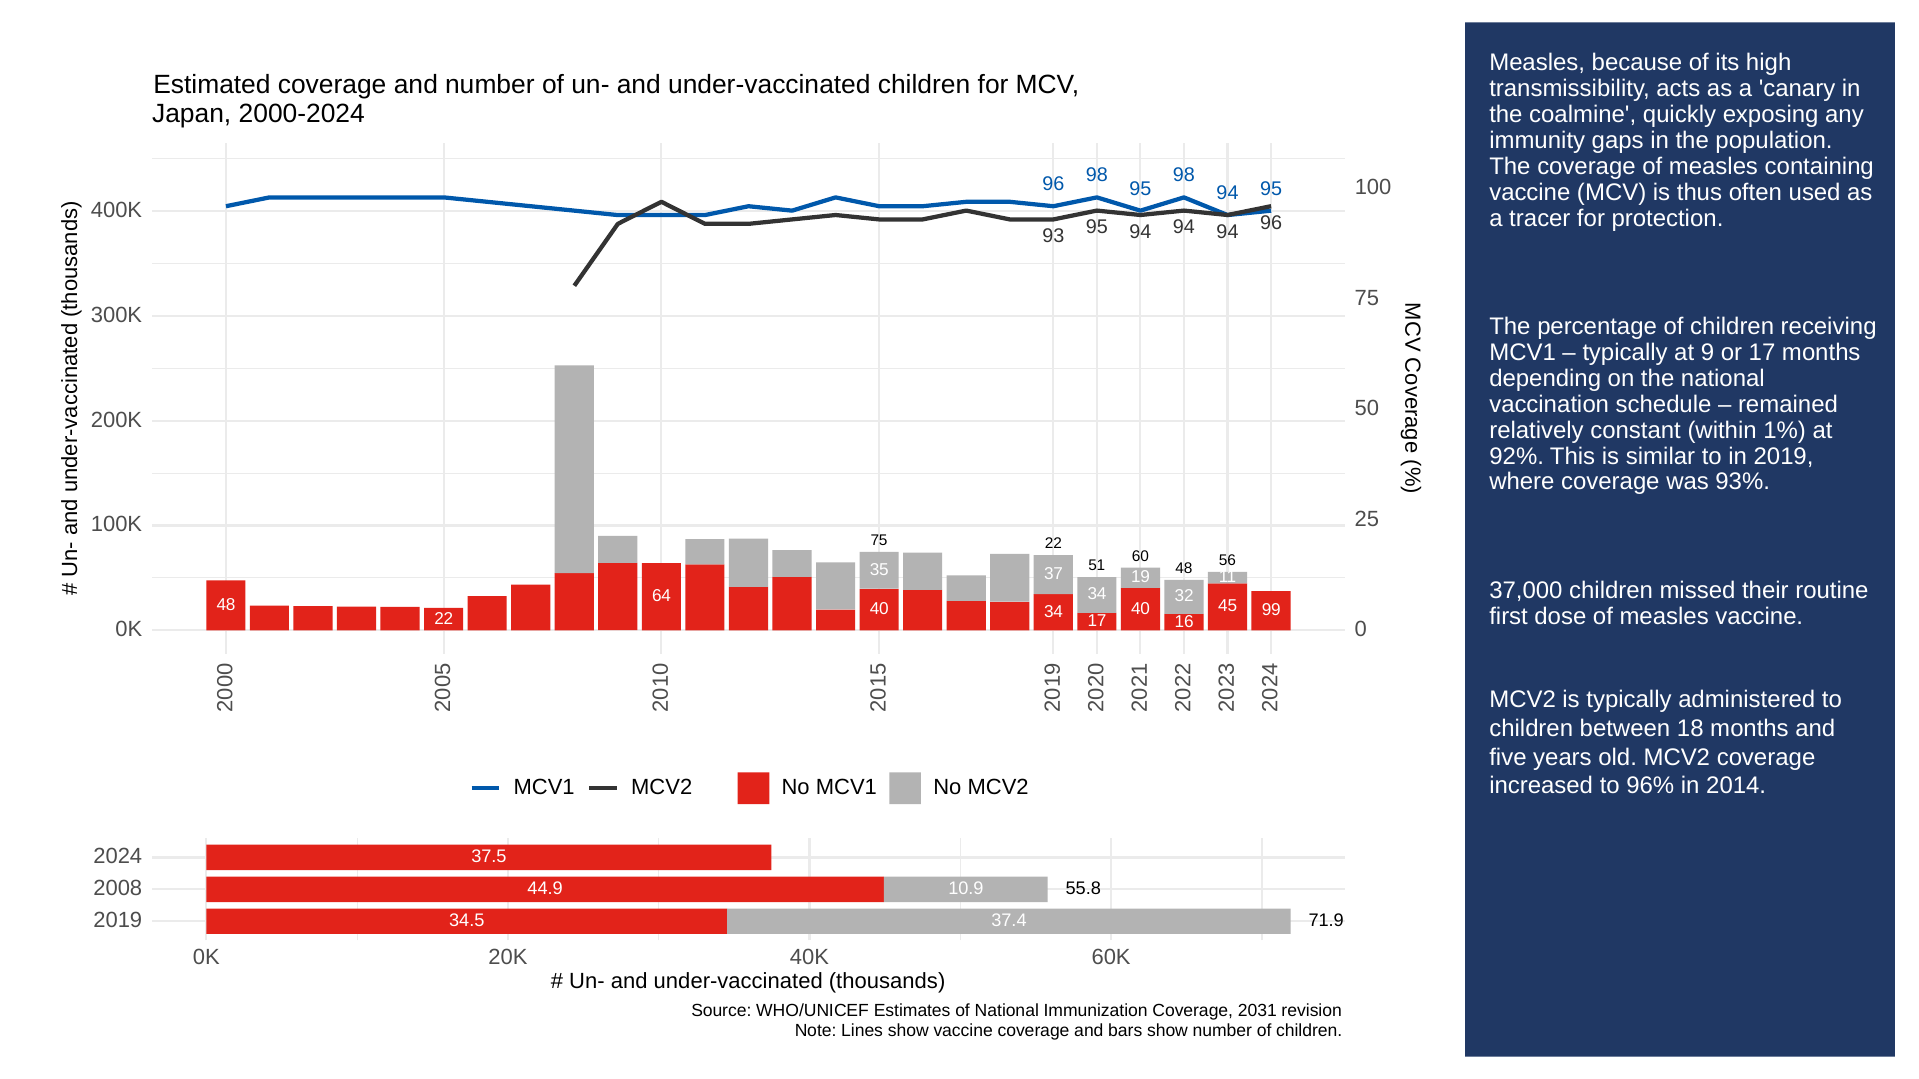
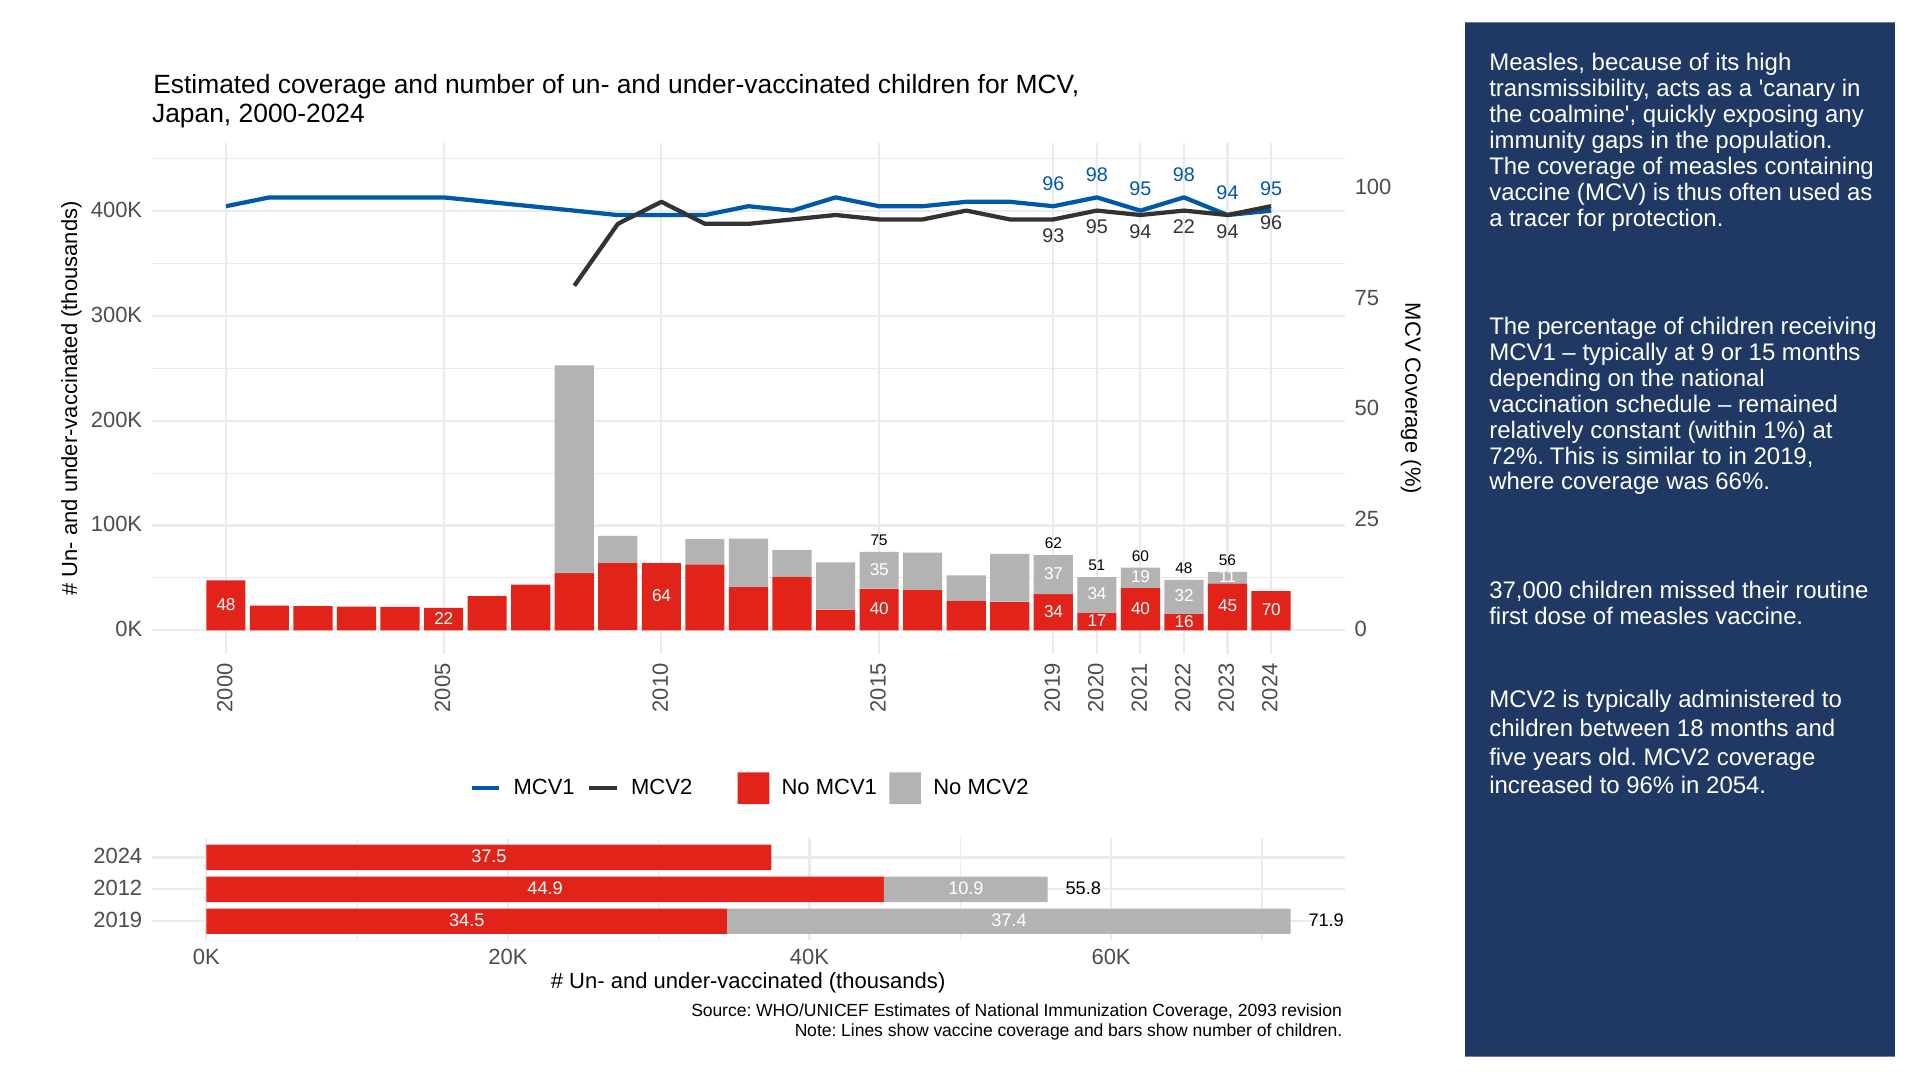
95 94 94: 94 -> 22 (1184, 227)
or 17: 17 -> 15 (1762, 353)
92%: 92% -> 72% (1517, 456)
93%: 93% -> 66% (1743, 482)
75 22: 22 -> 62 (1053, 544)
99: 99 -> 70 (1271, 610)
2014: 2014 -> 2054 (1736, 786)
2008: 2008 -> 2012 (118, 889)
2031: 2031 -> 2093 (1257, 1012)
